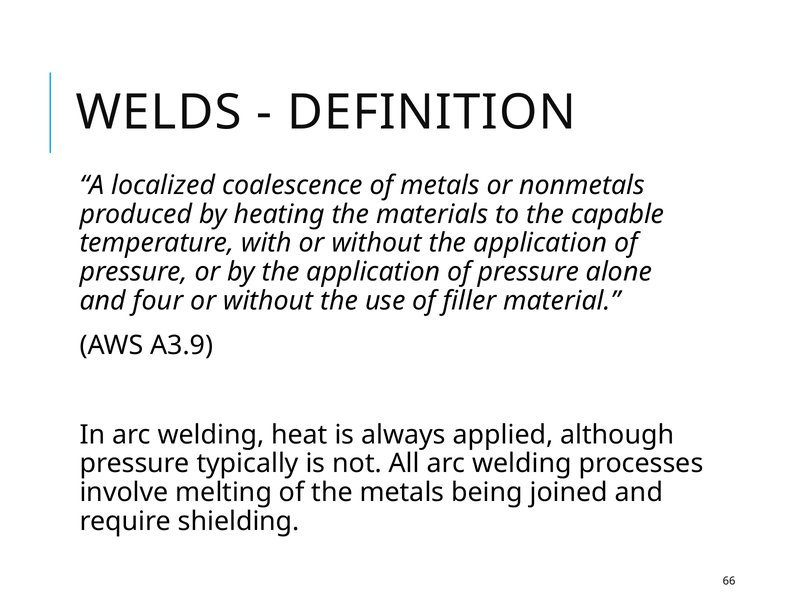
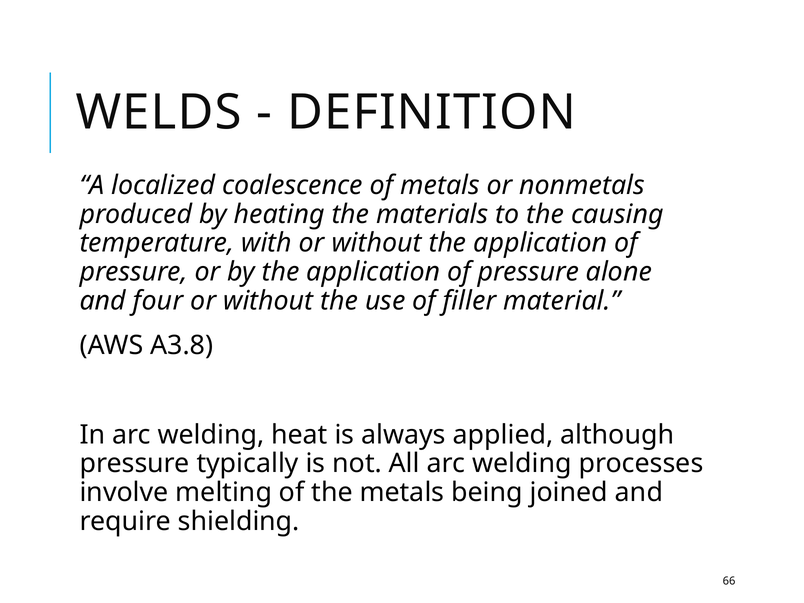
capable: capable -> causing (618, 214)
A3.9: A3.9 -> A3.8 (182, 346)
